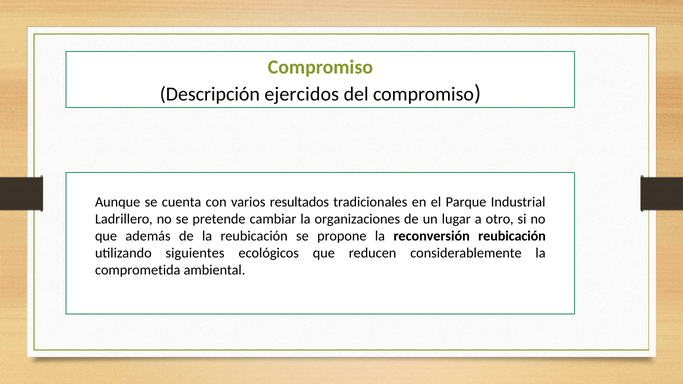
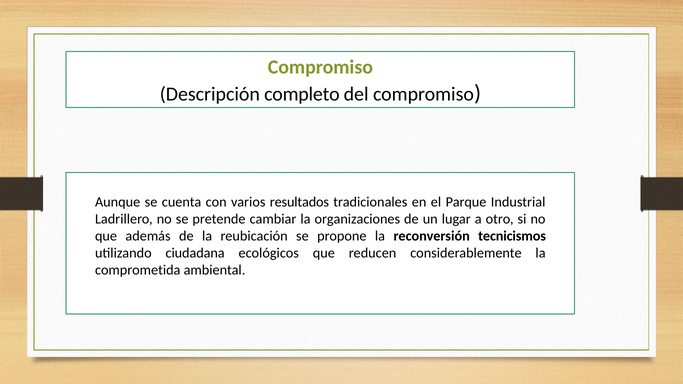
ejercidos: ejercidos -> completo (302, 94)
reconversión reubicación: reubicación -> tecnicismos (512, 236)
siguientes: siguientes -> ciudadana (195, 253)
